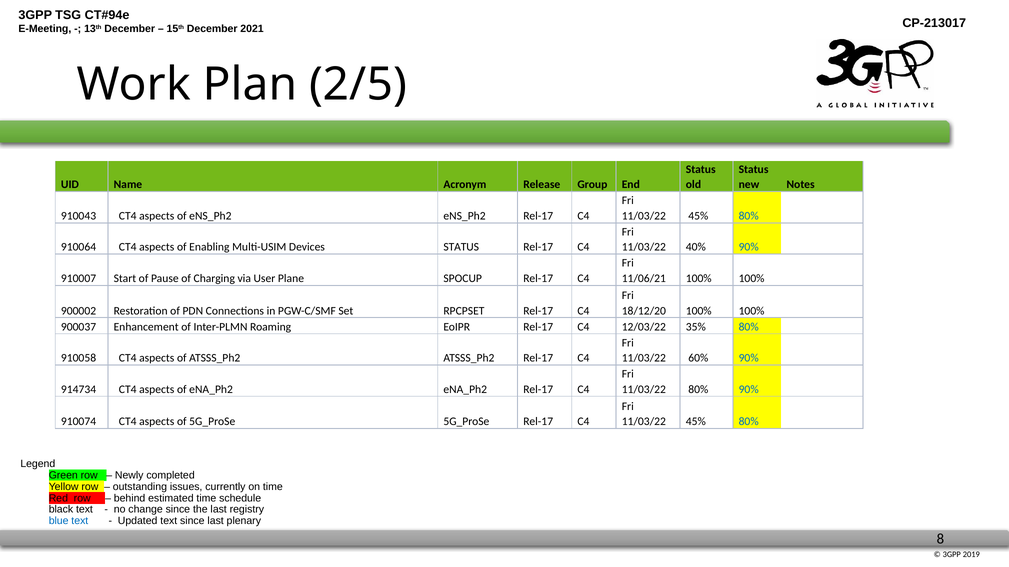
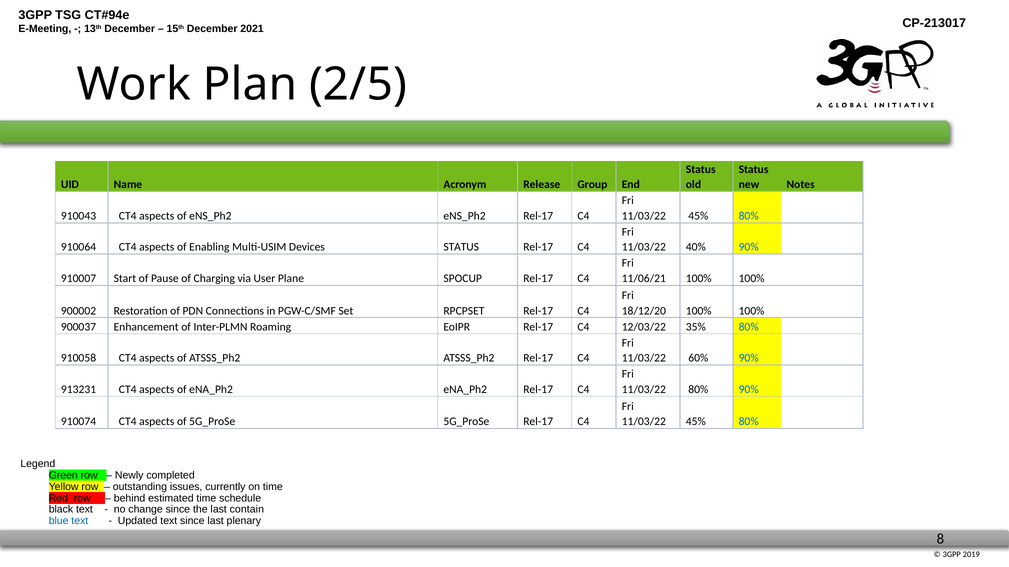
914734: 914734 -> 913231 (79, 390)
registry: registry -> contain (247, 510)
